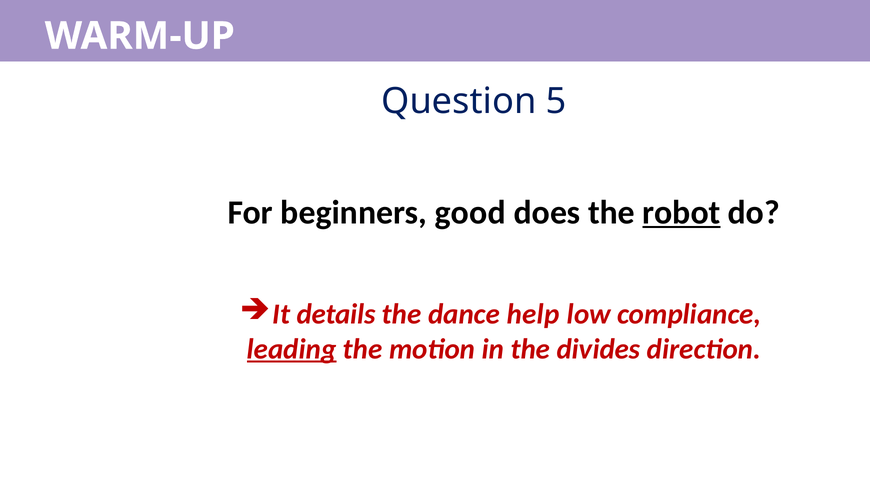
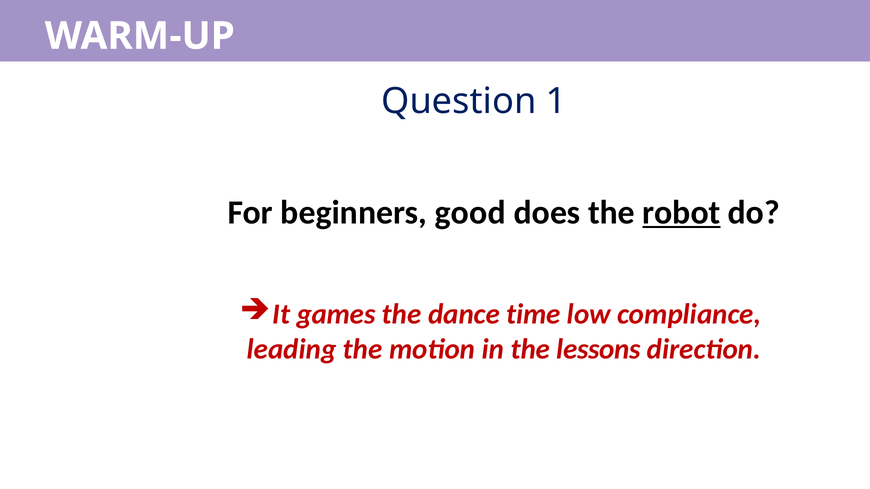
5: 5 -> 1 (556, 101)
details: details -> games (336, 315)
help: help -> time (533, 315)
leading underline: present -> none (292, 349)
divides: divides -> lessons (599, 349)
